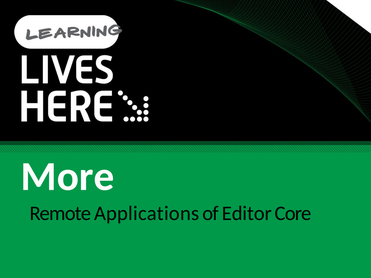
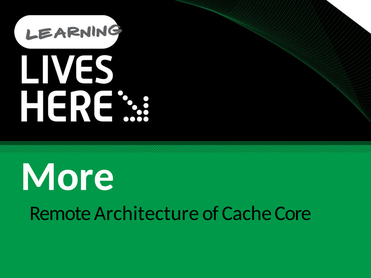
Applications: Applications -> Architecture (147, 214)
Editor: Editor -> Cache (247, 214)
